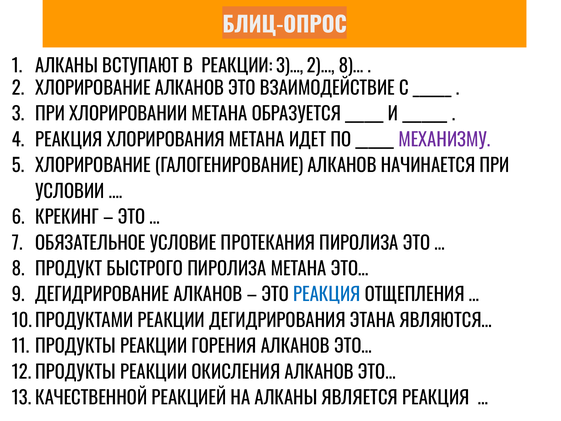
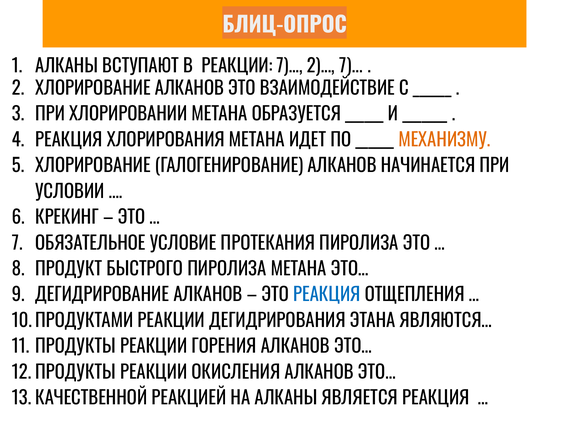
РЕАКЦИИ 3: 3 -> 7 (290, 66)
2 8: 8 -> 7 (351, 66)
МЕХАНИЗМУ colour: purple -> orange (444, 140)
